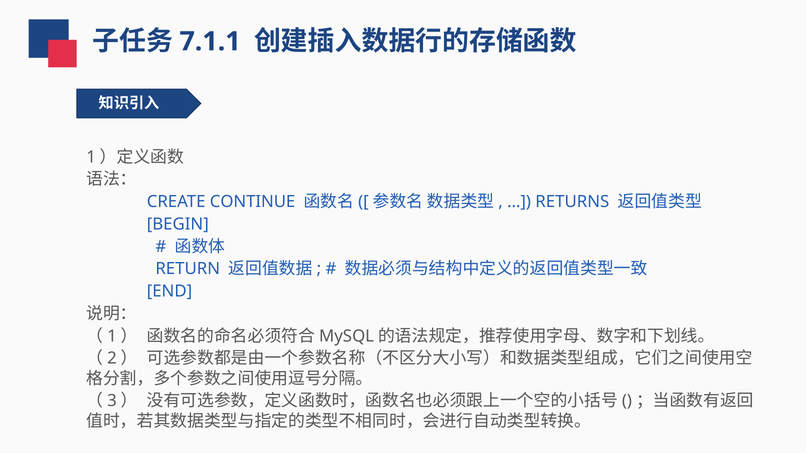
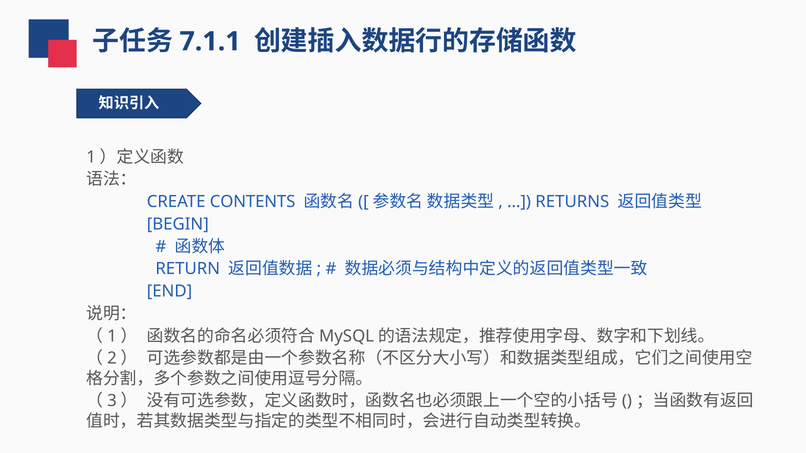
CONTINUE: CONTINUE -> CONTENTS (253, 202)
